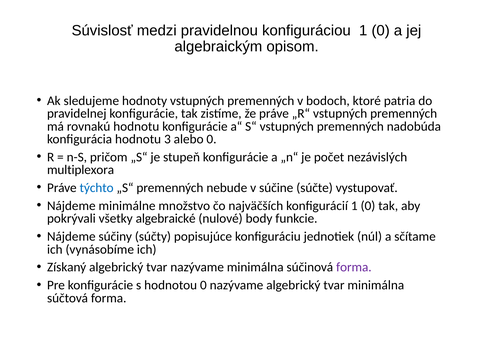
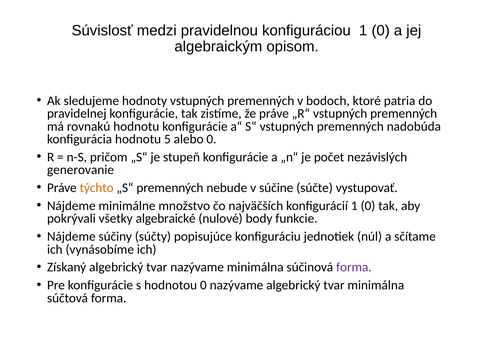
3: 3 -> 5 (167, 139)
multiplexora: multiplexora -> generovanie (80, 170)
týchto colour: blue -> orange (97, 188)
